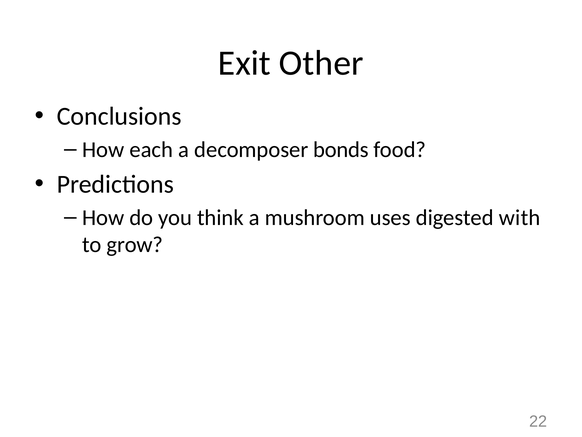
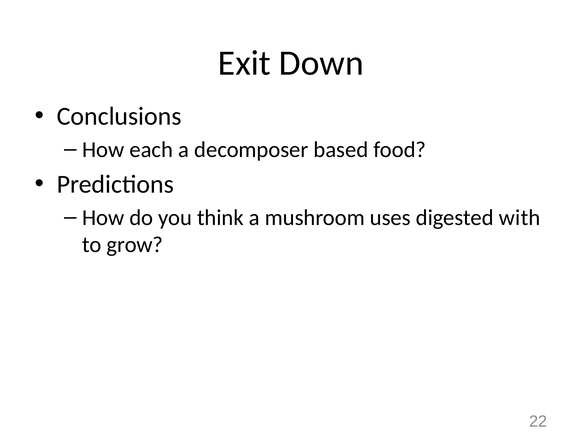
Other: Other -> Down (321, 63)
bonds: bonds -> based (341, 149)
